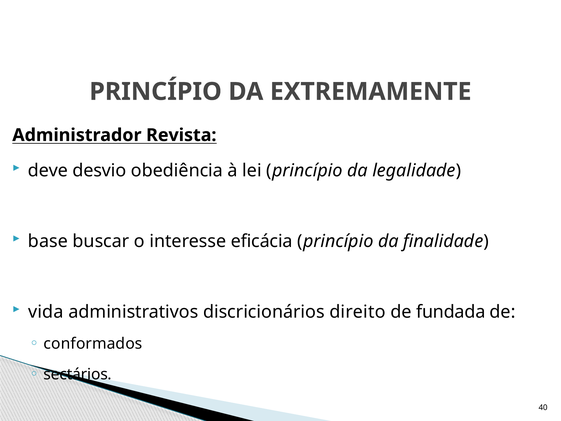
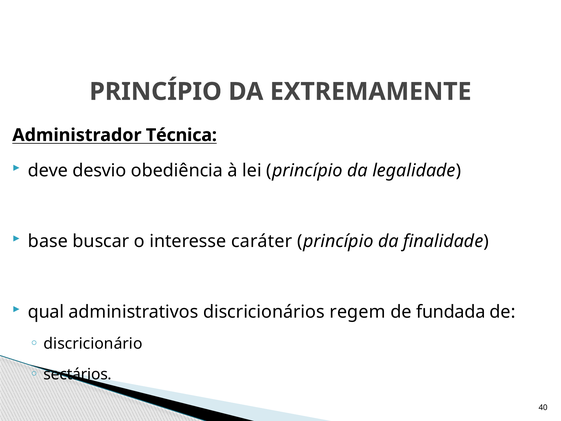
Revista: Revista -> Técnica (181, 135)
eficácia: eficácia -> caráter (262, 241)
vida: vida -> qual (46, 312)
direito: direito -> regem (357, 312)
conformados: conformados -> discricionário (93, 344)
